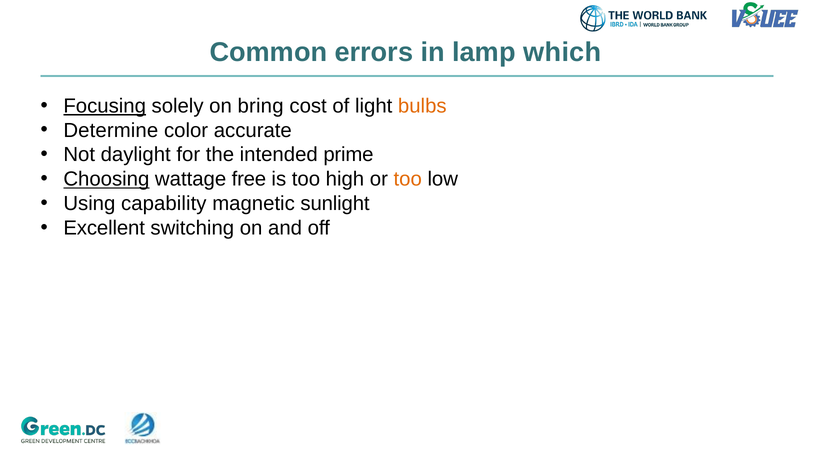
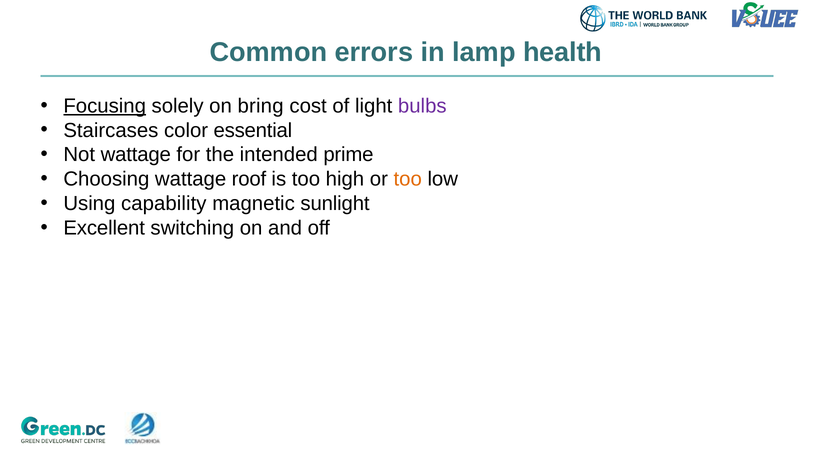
which: which -> health (563, 52)
bulbs colour: orange -> purple (422, 106)
Determine: Determine -> Staircases (111, 130)
accurate: accurate -> essential (253, 130)
Not daylight: daylight -> wattage (136, 155)
Choosing underline: present -> none (106, 179)
free: free -> roof (249, 179)
